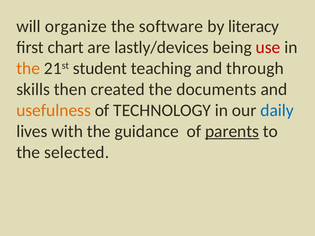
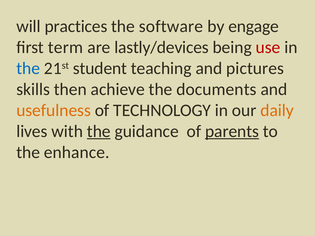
organize: organize -> practices (76, 26)
literacy: literacy -> engage (254, 26)
chart: chart -> term (66, 47)
the colour: orange -> blue (28, 68)
through: through -> pictures (255, 68)
created: created -> achieve (118, 89)
daily colour: blue -> orange (277, 110)
the underline: none -> present (99, 131)
selected: selected -> enhance (77, 152)
